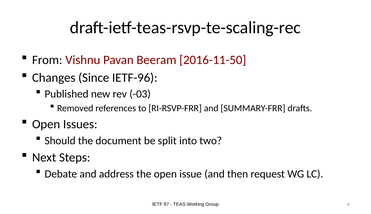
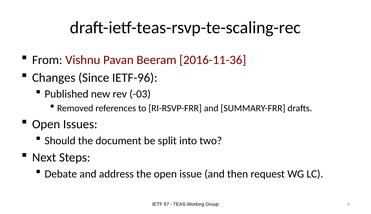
2016-11-50: 2016-11-50 -> 2016-11-36 (213, 60)
